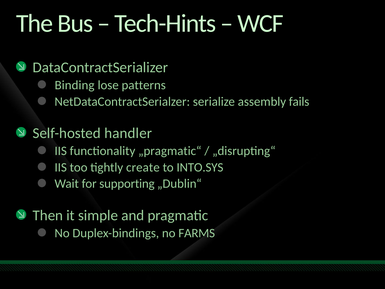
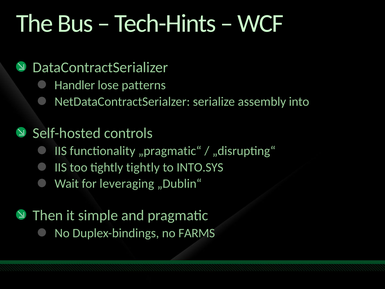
Binding: Binding -> Handler (75, 85)
fails: fails -> into (299, 101)
handler: handler -> controls (128, 133)
tightly create: create -> tightly (143, 167)
supporting: supporting -> leveraging (127, 184)
